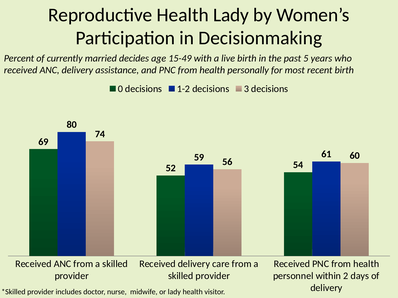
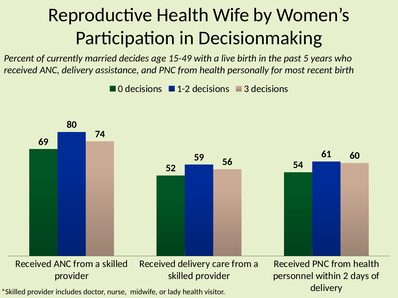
Health Lady: Lady -> Wife (231, 15)
